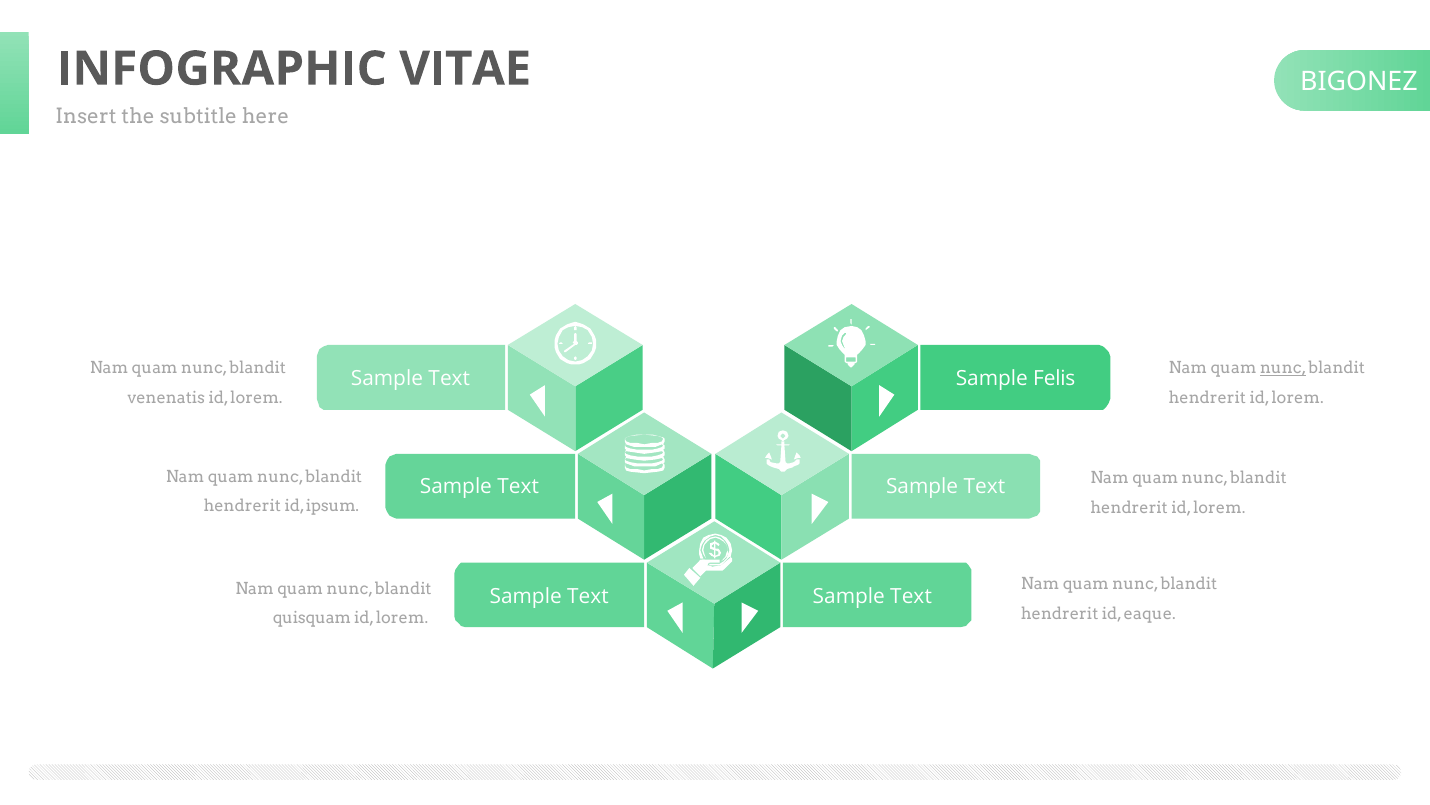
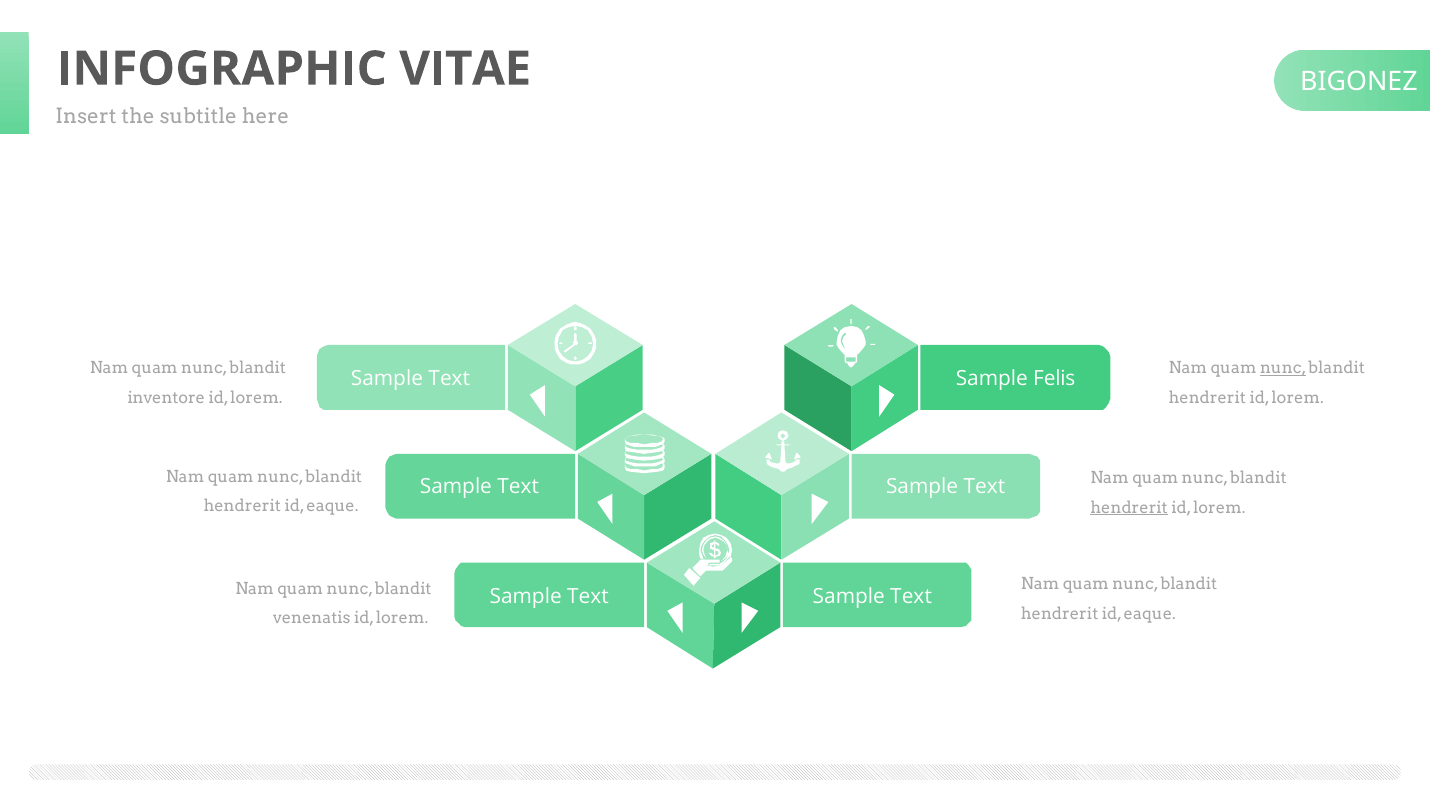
venenatis: venenatis -> inventore (166, 398)
ipsum: ipsum -> eaque (332, 506)
hendrerit underline: none -> present (1129, 507)
quisquam: quisquam -> venenatis (312, 618)
